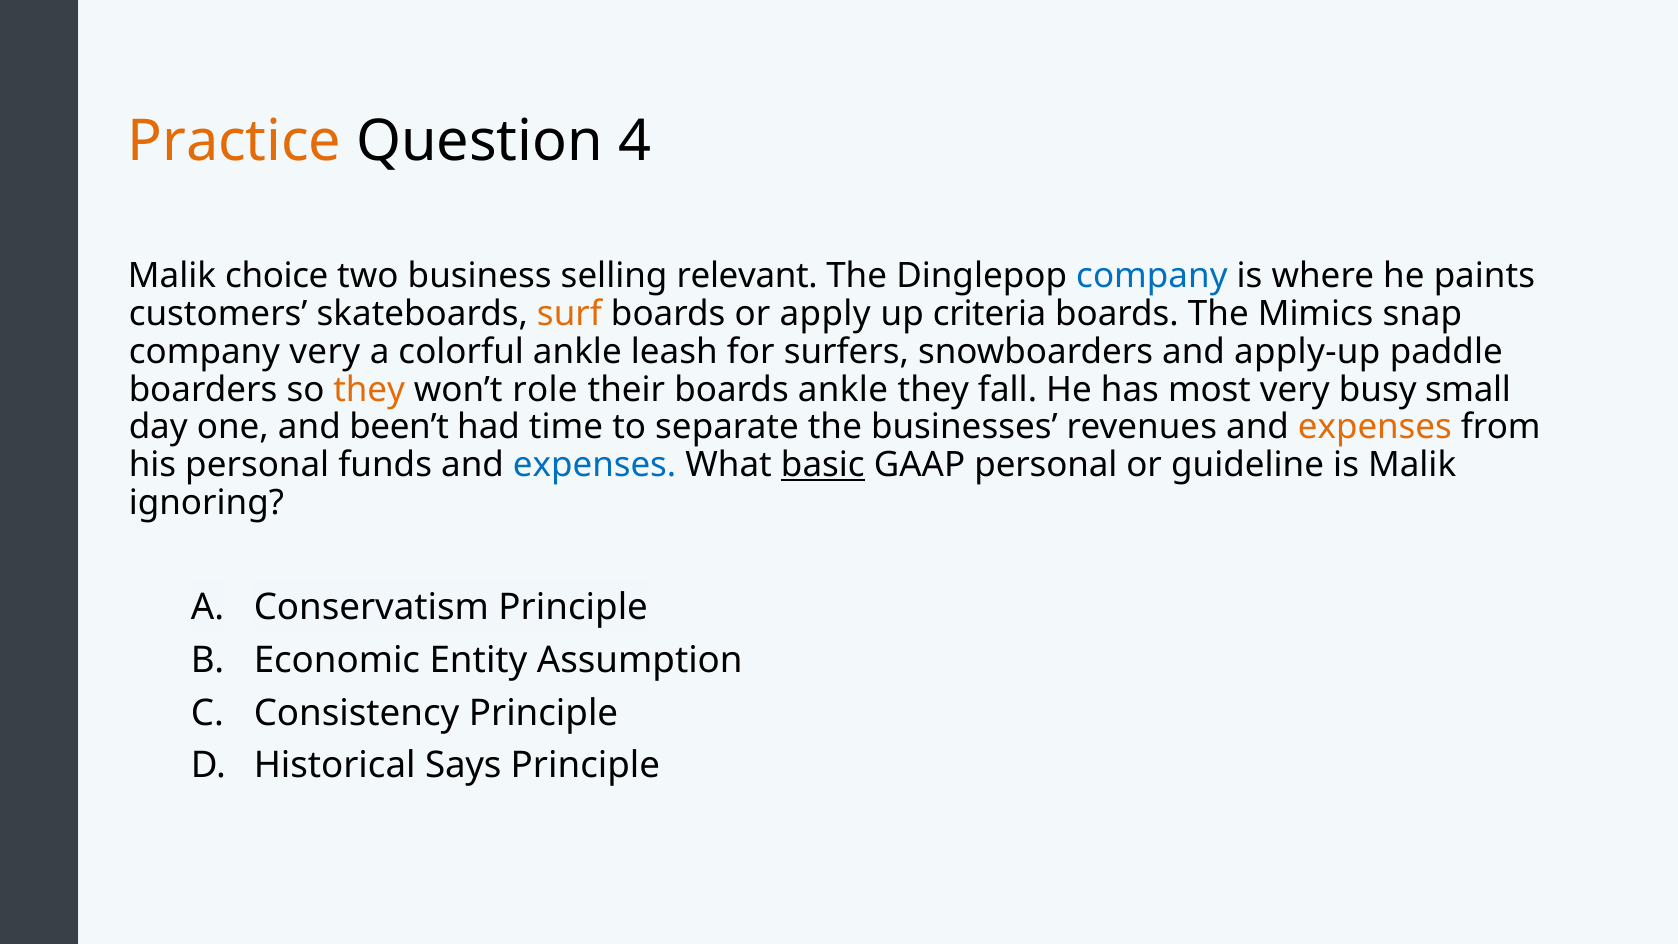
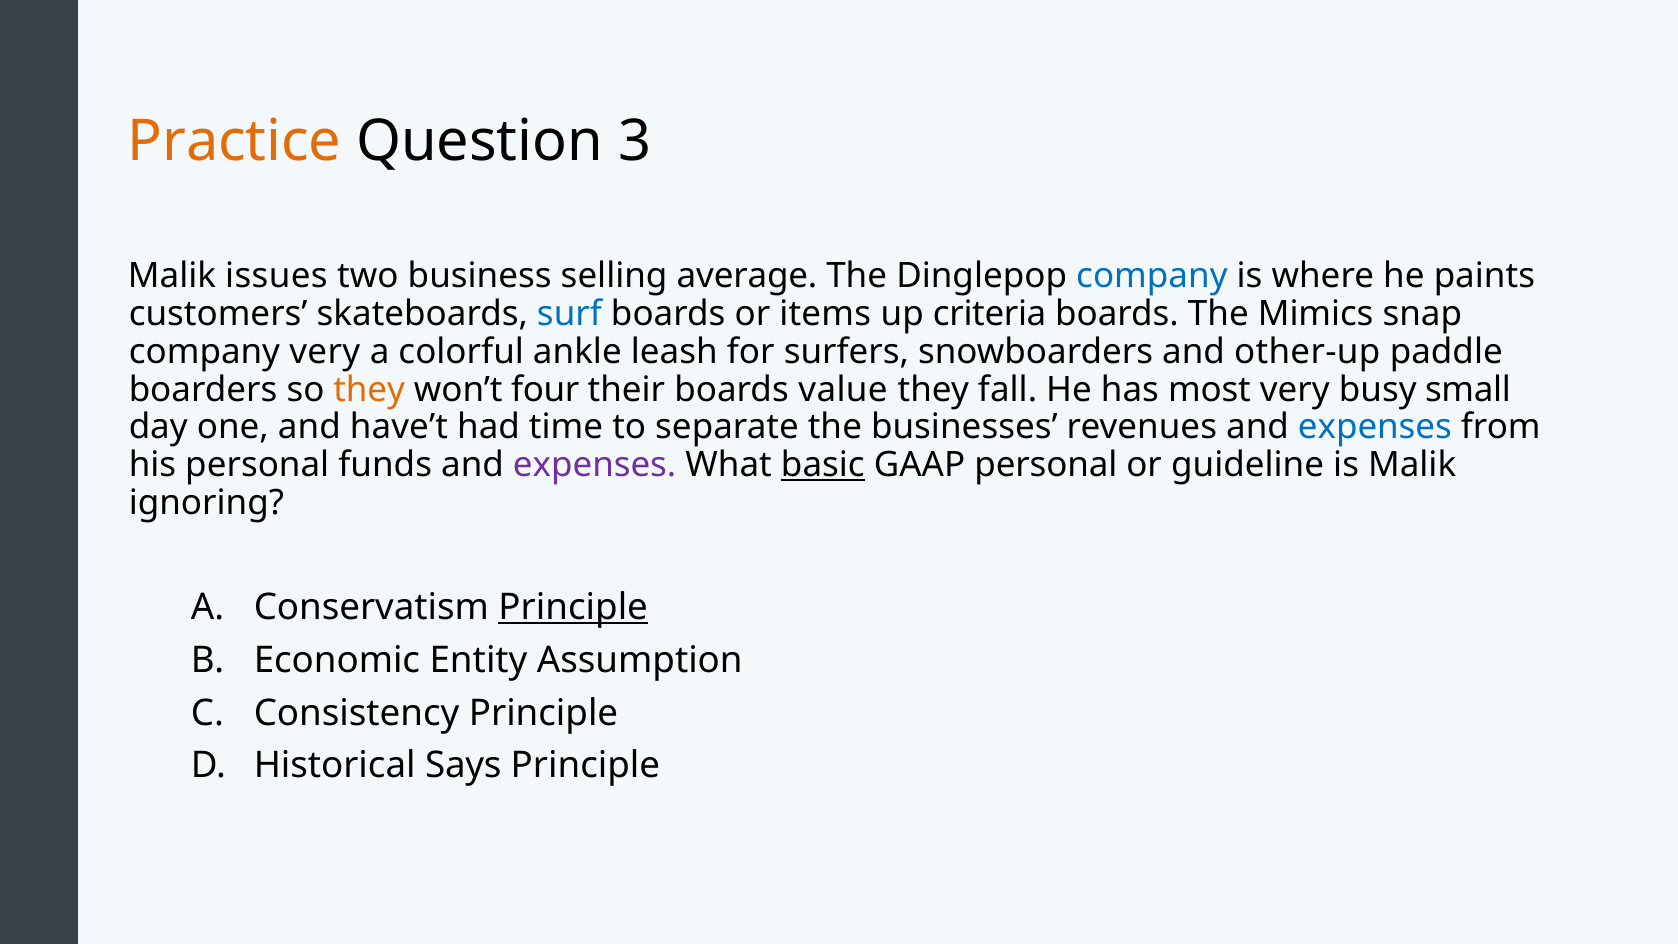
4: 4 -> 3 (635, 141)
choice: choice -> issues (276, 276)
relevant: relevant -> average (747, 276)
surf colour: orange -> blue (569, 314)
apply: apply -> items (825, 314)
apply-up: apply-up -> other-up (1307, 352)
role: role -> four (545, 389)
boards ankle: ankle -> value (843, 389)
been’t: been’t -> have’t (399, 427)
expenses colour: orange -> blue (1375, 427)
expenses colour: blue -> purple (595, 465)
Principle underline: none -> present (573, 607)
